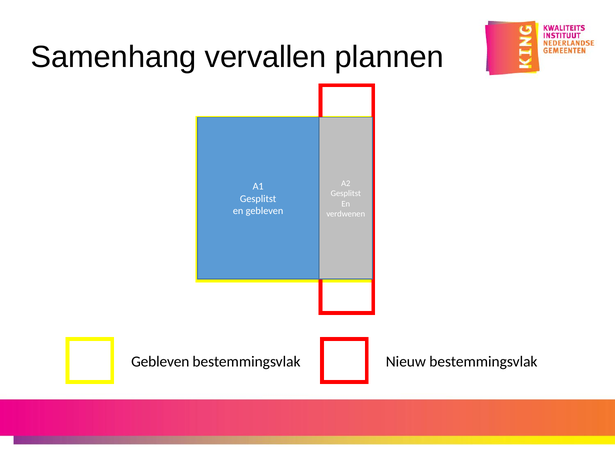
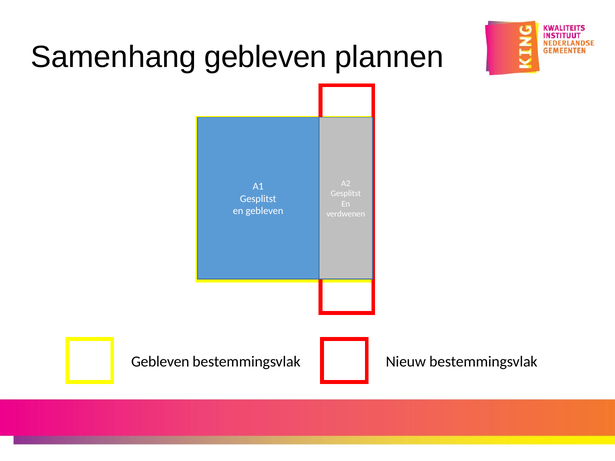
Samenhang vervallen: vervallen -> gebleven (266, 57)
